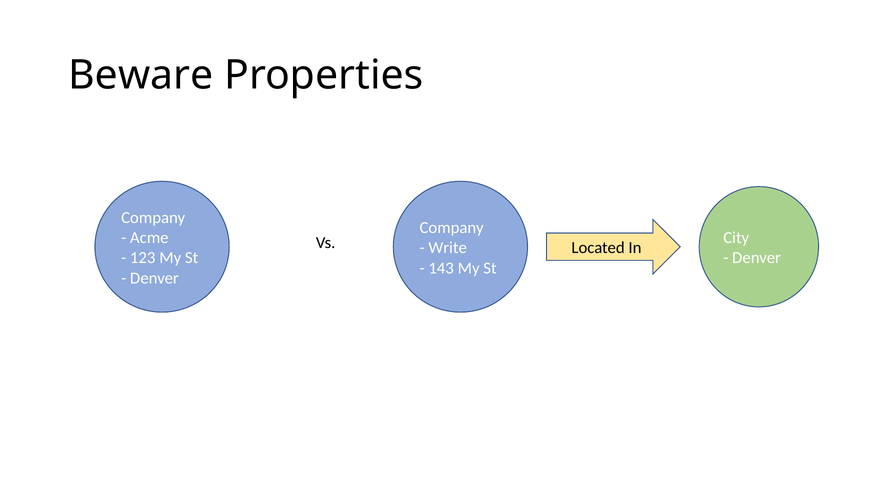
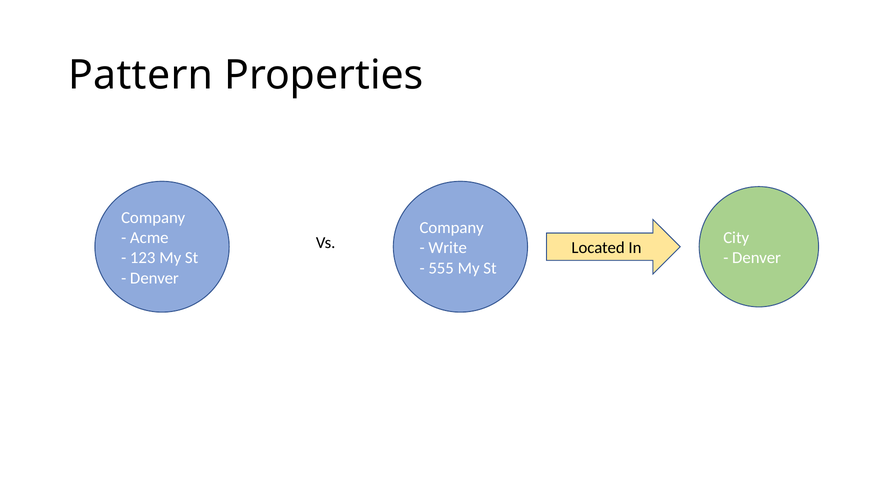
Beware: Beware -> Pattern (141, 75)
143: 143 -> 555 (441, 268)
